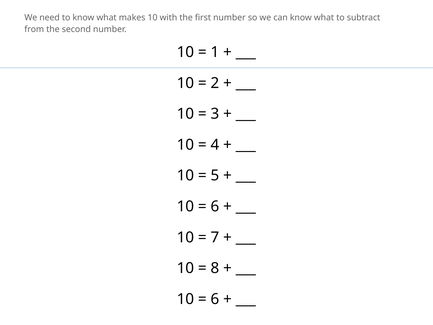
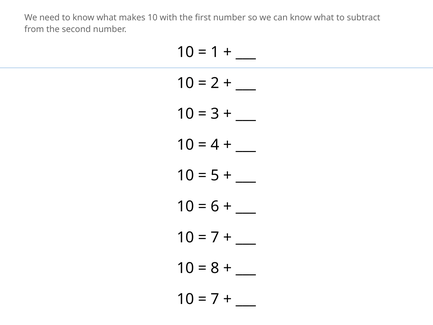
6: 6 -> 7 (215, 299)
